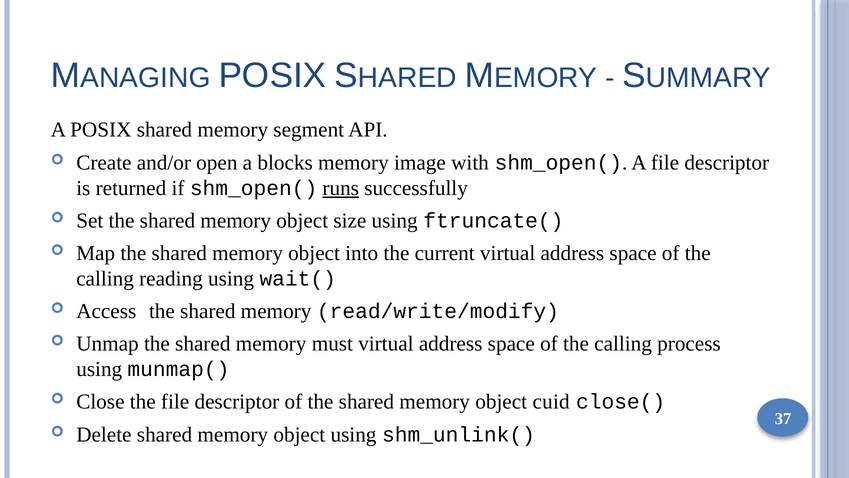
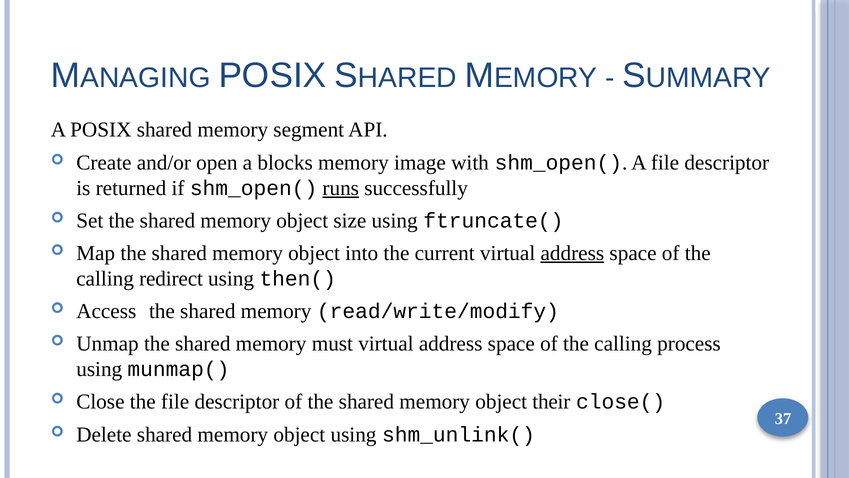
address underline: none -> present (572, 253)
reading: reading -> redirect (171, 278)
wait(: wait( -> then( (298, 278)
cuid: cuid -> their (551, 402)
